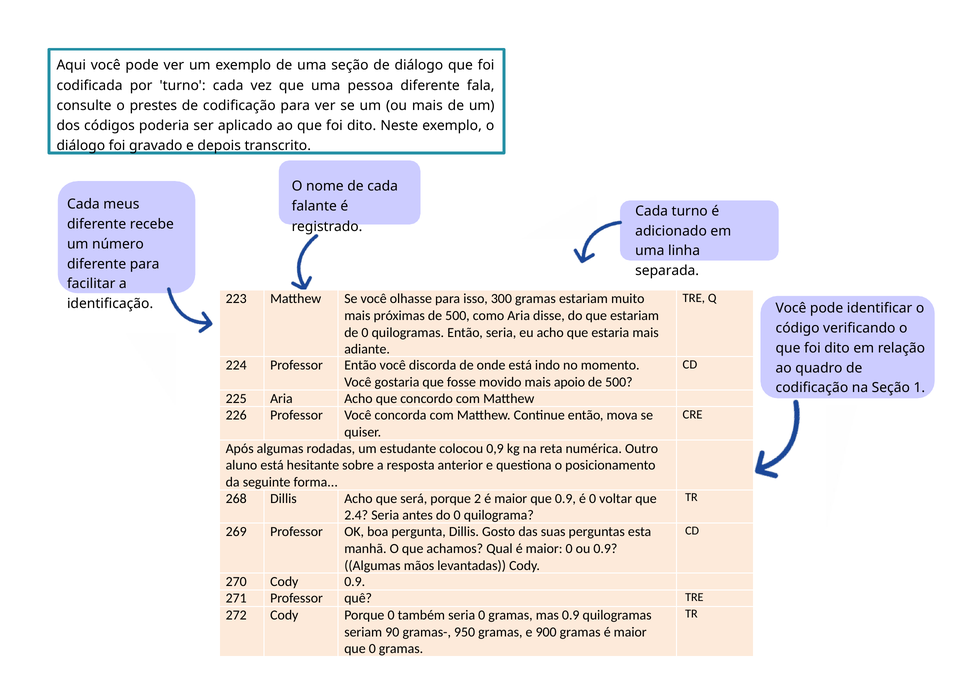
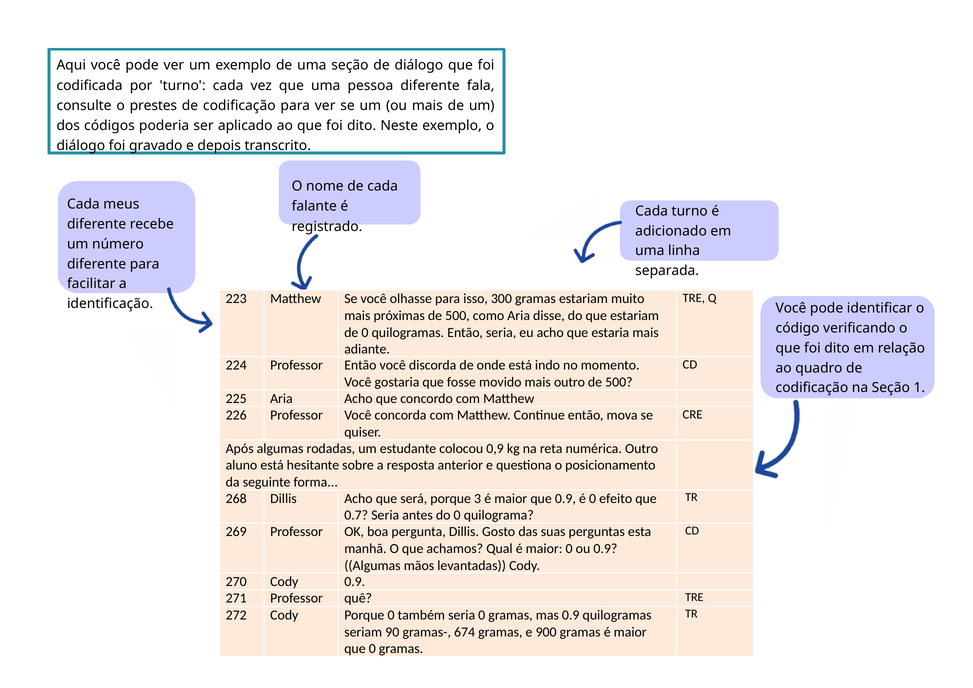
mais apoio: apoio -> outro (569, 382)
2: 2 -> 3 (478, 499)
voltar: voltar -> efeito (616, 499)
2.4: 2.4 -> 0.7 (356, 515)
950: 950 -> 674 (465, 632)
